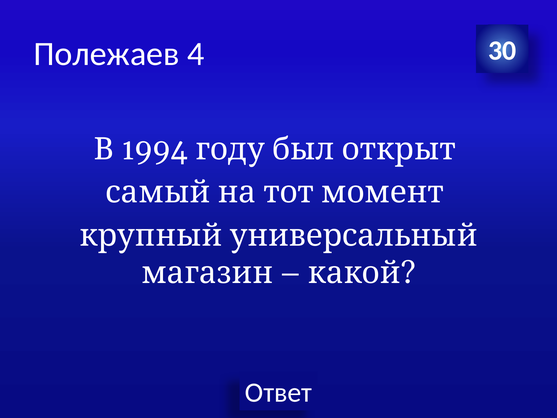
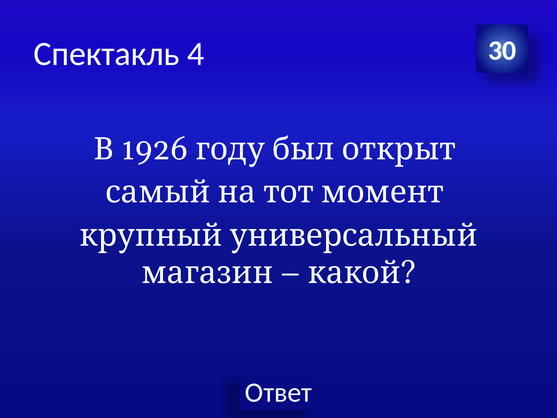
Полежаев: Полежаев -> Спектакль (106, 54)
1994: 1994 -> 1926 (155, 149)
